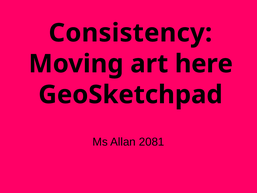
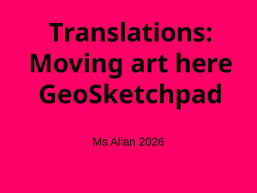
Consistency: Consistency -> Translations (131, 33)
2081: 2081 -> 2026 (152, 142)
